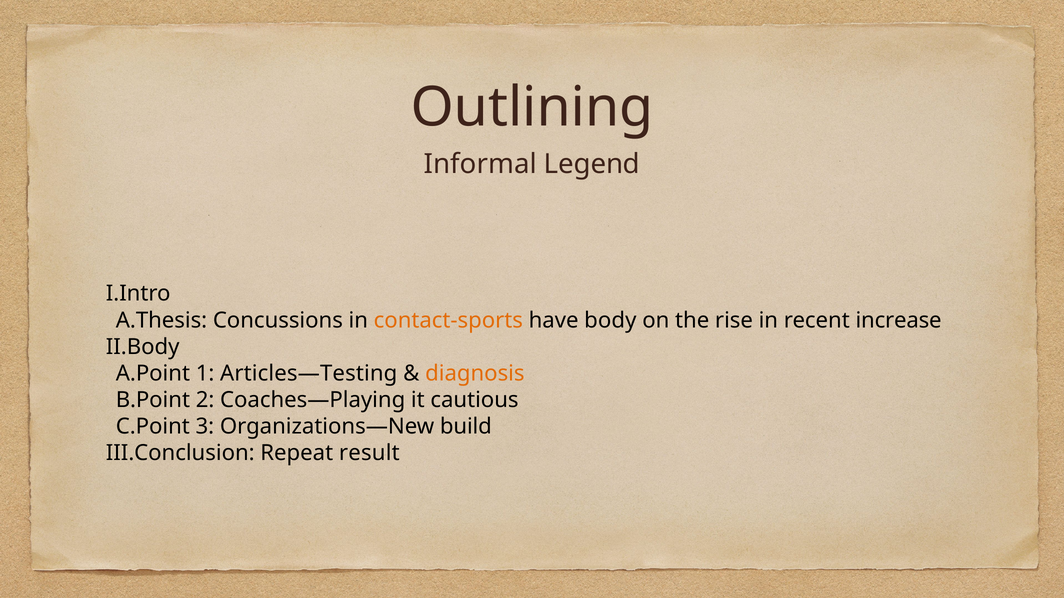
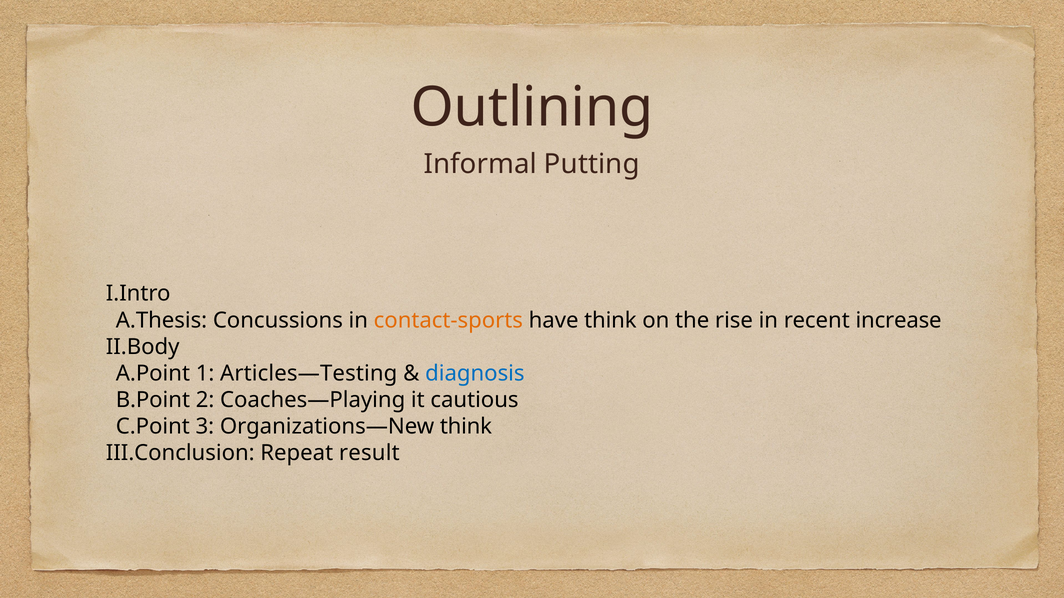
Legend: Legend -> Putting (592, 164)
have body: body -> think (610, 320)
diagnosis colour: orange -> blue (475, 374)
Organizations—New build: build -> think (466, 427)
